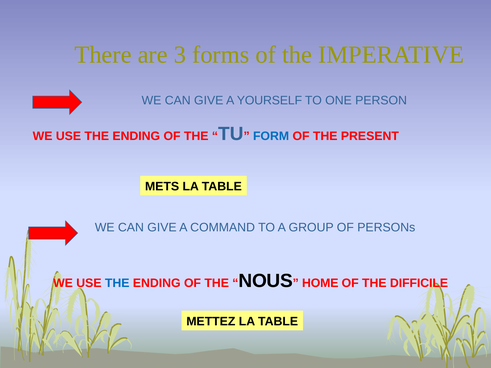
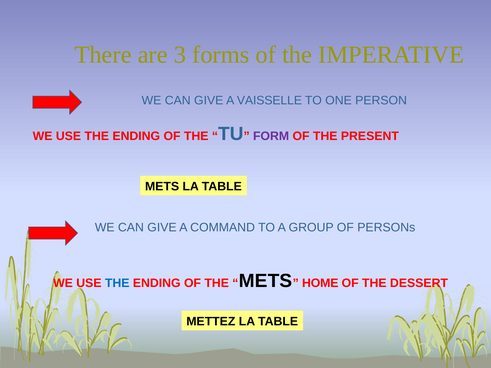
YOURSELF: YOURSELF -> VAISSELLE (269, 101)
FORM colour: blue -> purple (271, 136)
NOUS: NOUS -> METS (266, 281)
DIFFICILE: DIFFICILE -> DESSERT (419, 283)
